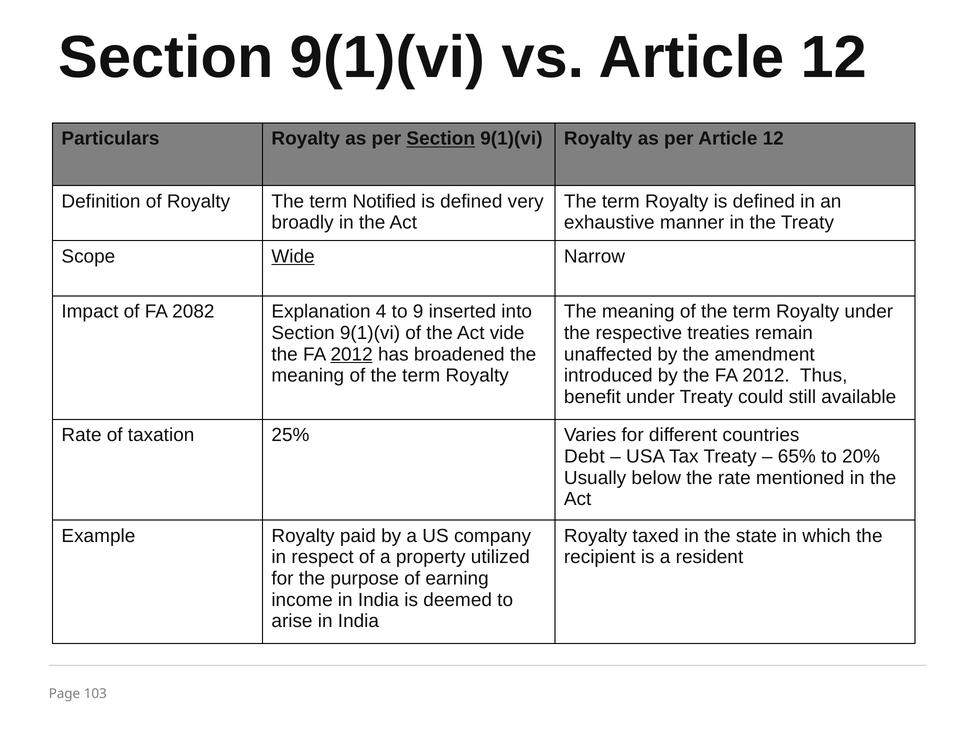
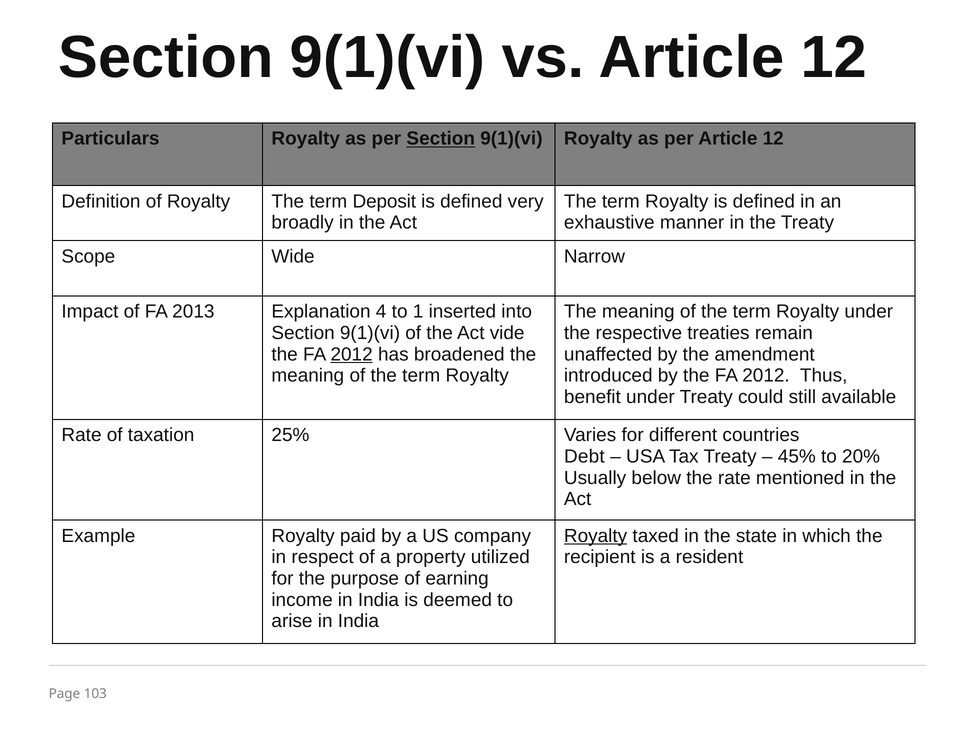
Notified: Notified -> Deposit (384, 201)
Wide underline: present -> none (293, 257)
2082: 2082 -> 2013 (193, 312)
9: 9 -> 1 (418, 312)
65%: 65% -> 45% (797, 457)
Royalty underline: none -> present (596, 536)
